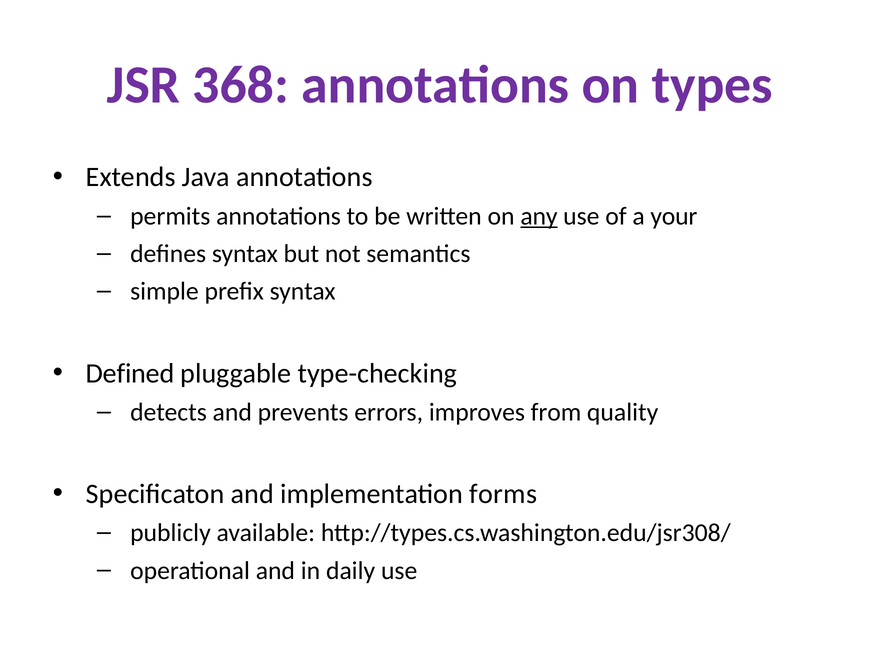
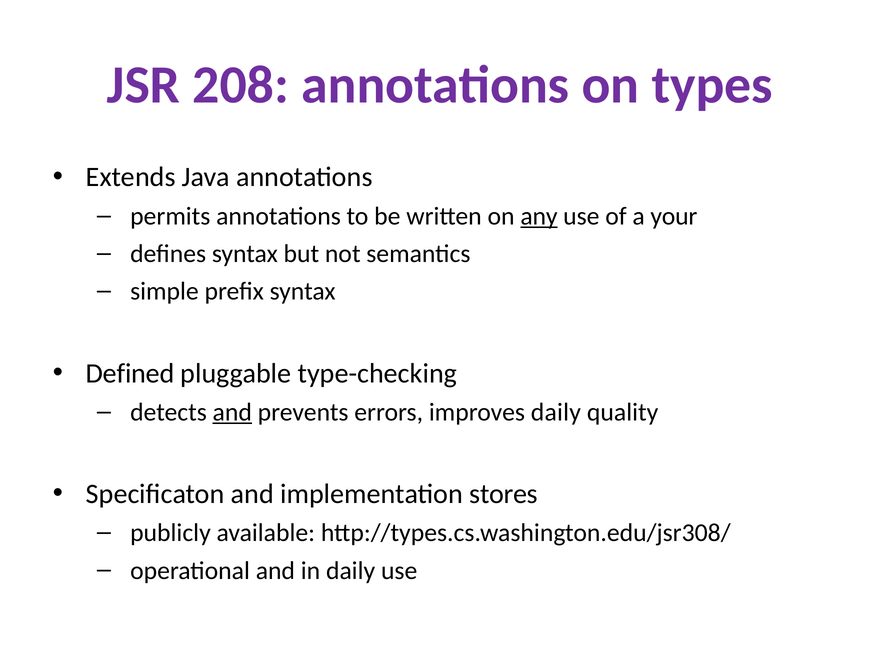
368: 368 -> 208 (241, 85)
and underline: none -> present (232, 413)
improves from: from -> daily (556, 413)
forms: forms -> stores (504, 495)
